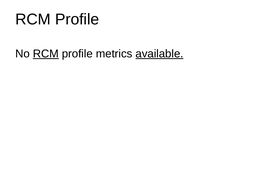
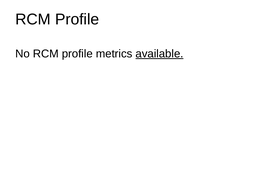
RCM underline: present -> none (46, 53)
